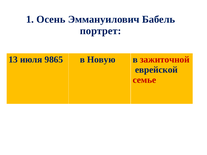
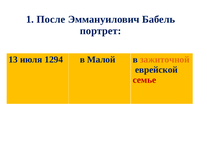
Осень: Осень -> После (51, 19)
9865: 9865 -> 1294 (54, 60)
Новую: Новую -> Малой (101, 60)
зажиточной colour: red -> orange (165, 60)
